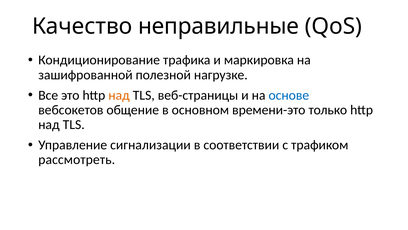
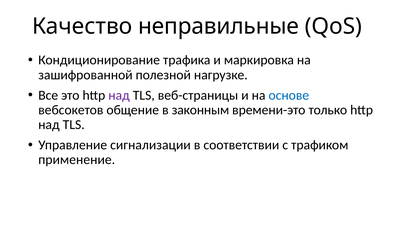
над colour: orange -> purple (119, 95)
основном: основном -> законным (200, 110)
рассмотреть: рассмотреть -> применение (77, 159)
